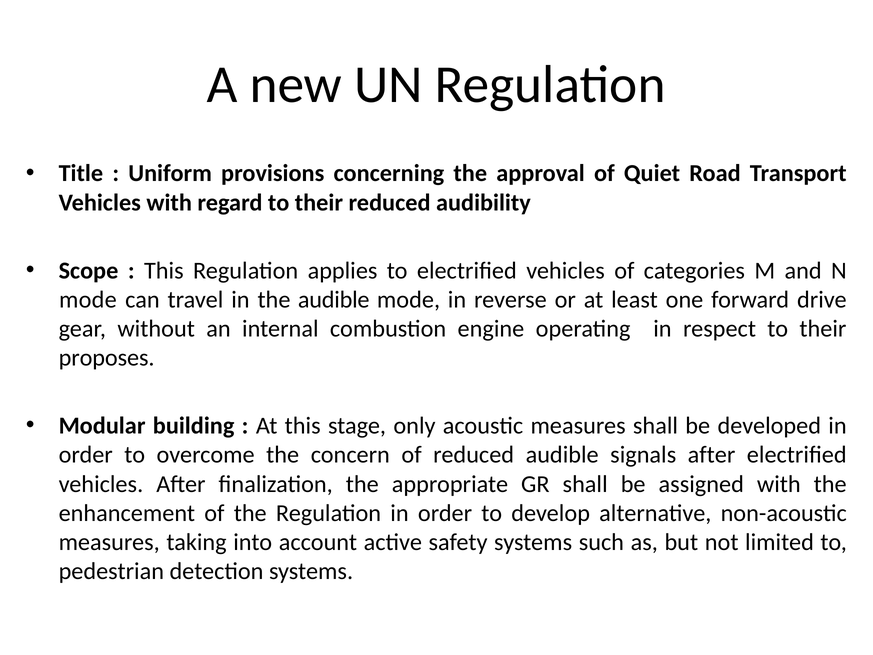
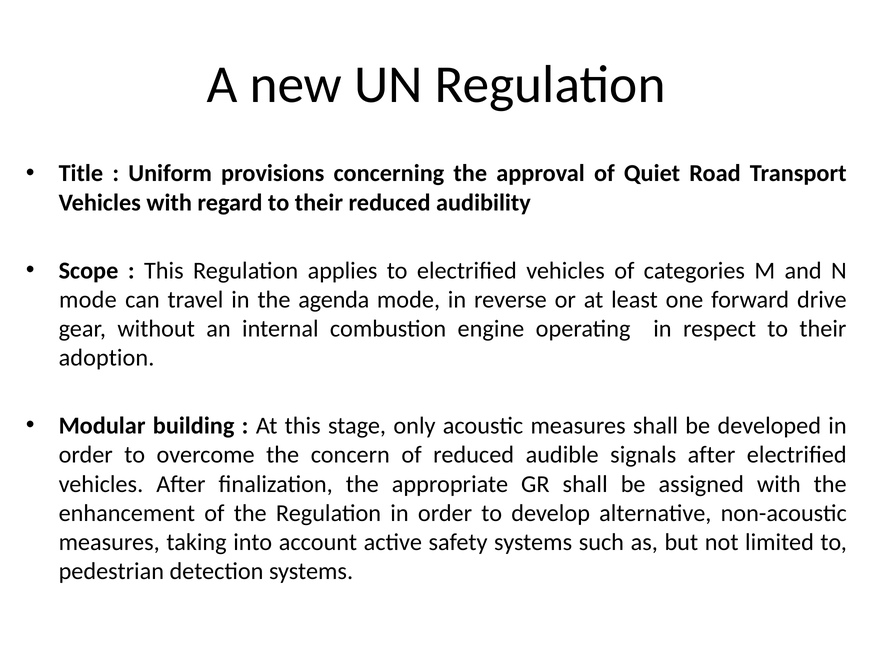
the audible: audible -> agenda (334, 300)
proposes: proposes -> adoption (107, 358)
